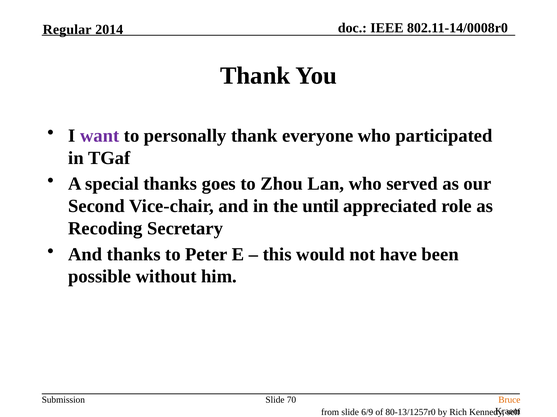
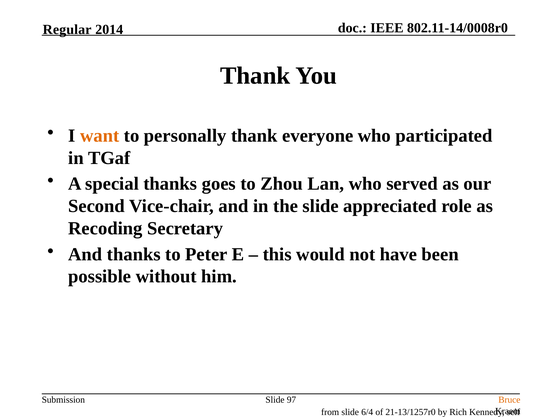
want colour: purple -> orange (100, 136)
the until: until -> slide (321, 206)
70: 70 -> 97 (291, 401)
6/9: 6/9 -> 6/4 (367, 413)
80-13/1257r0: 80-13/1257r0 -> 21-13/1257r0 (411, 413)
